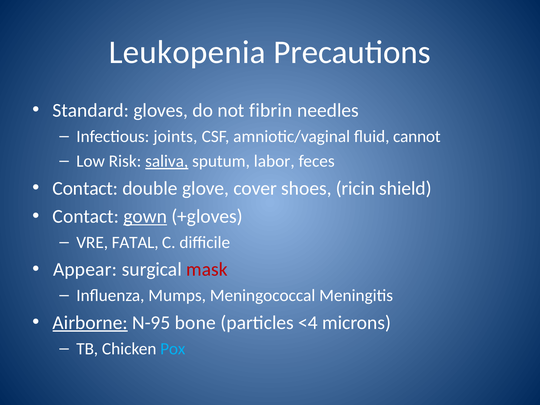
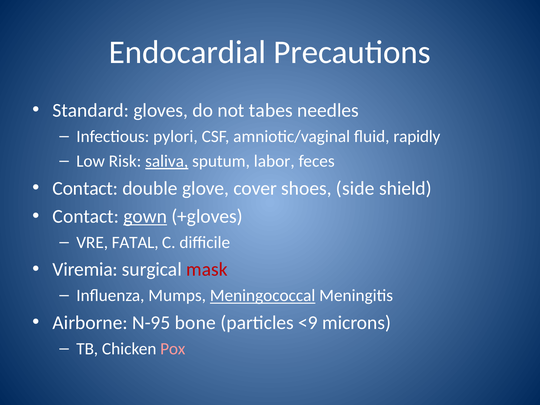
Leukopenia: Leukopenia -> Endocardial (187, 52)
fibrin: fibrin -> tabes (271, 110)
joints: joints -> pylori (175, 136)
cannot: cannot -> rapidly (417, 136)
ricin: ricin -> side (355, 188)
Appear: Appear -> Viremia (85, 270)
Meningococcal underline: none -> present (263, 296)
Airborne underline: present -> none (90, 323)
<4: <4 -> <9 (308, 323)
Pox colour: light blue -> pink (173, 349)
